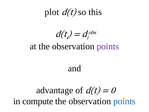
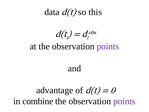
plot: plot -> data (52, 12)
compute: compute -> combine (38, 101)
points colour: blue -> purple (124, 101)
